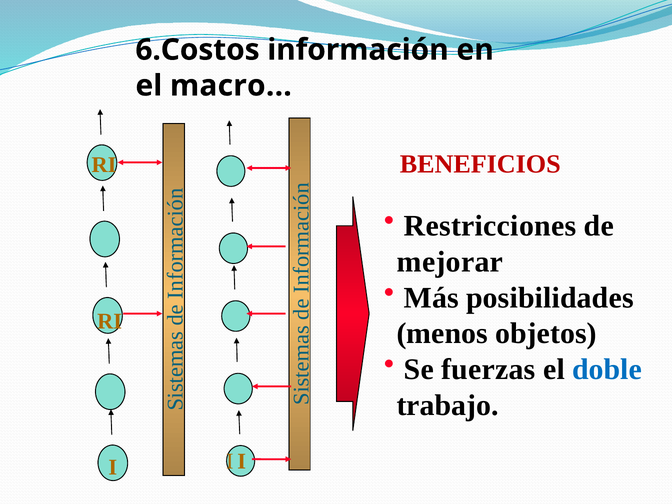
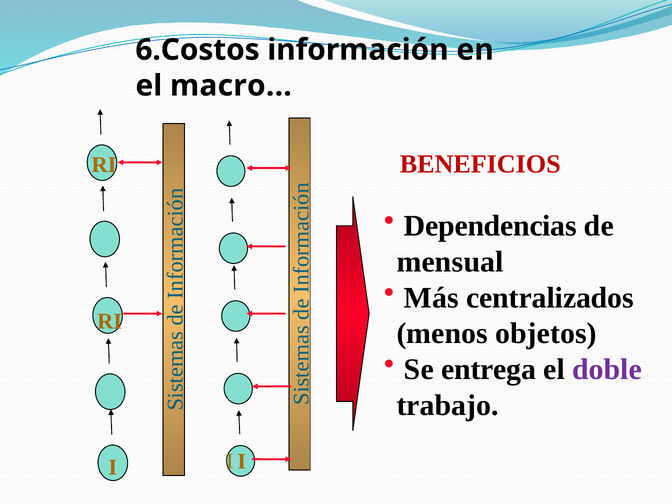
Restricciones: Restricciones -> Dependencias (490, 226)
mejorar: mejorar -> mensual (450, 262)
posibilidades: posibilidades -> centralizados (550, 298)
fuerzas: fuerzas -> entrega (489, 369)
doble colour: blue -> purple (607, 369)
